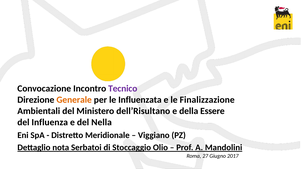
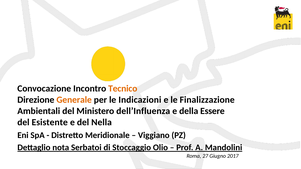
Tecnico colour: purple -> orange (123, 89)
Influenzata: Influenzata -> Indicazioni (140, 100)
dell’Risultano: dell’Risultano -> dell’Influenza (143, 111)
Influenza: Influenza -> Esistente (50, 123)
